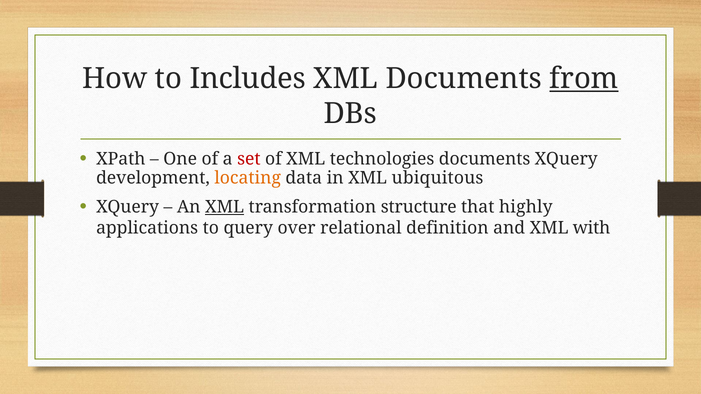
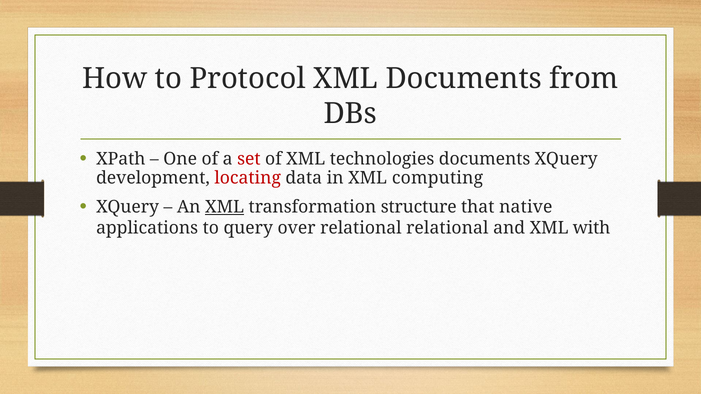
Includes: Includes -> Protocol (248, 79)
from underline: present -> none (584, 79)
locating colour: orange -> red (248, 178)
ubiquitous: ubiquitous -> computing (438, 178)
highly: highly -> native (526, 207)
relational definition: definition -> relational (447, 228)
